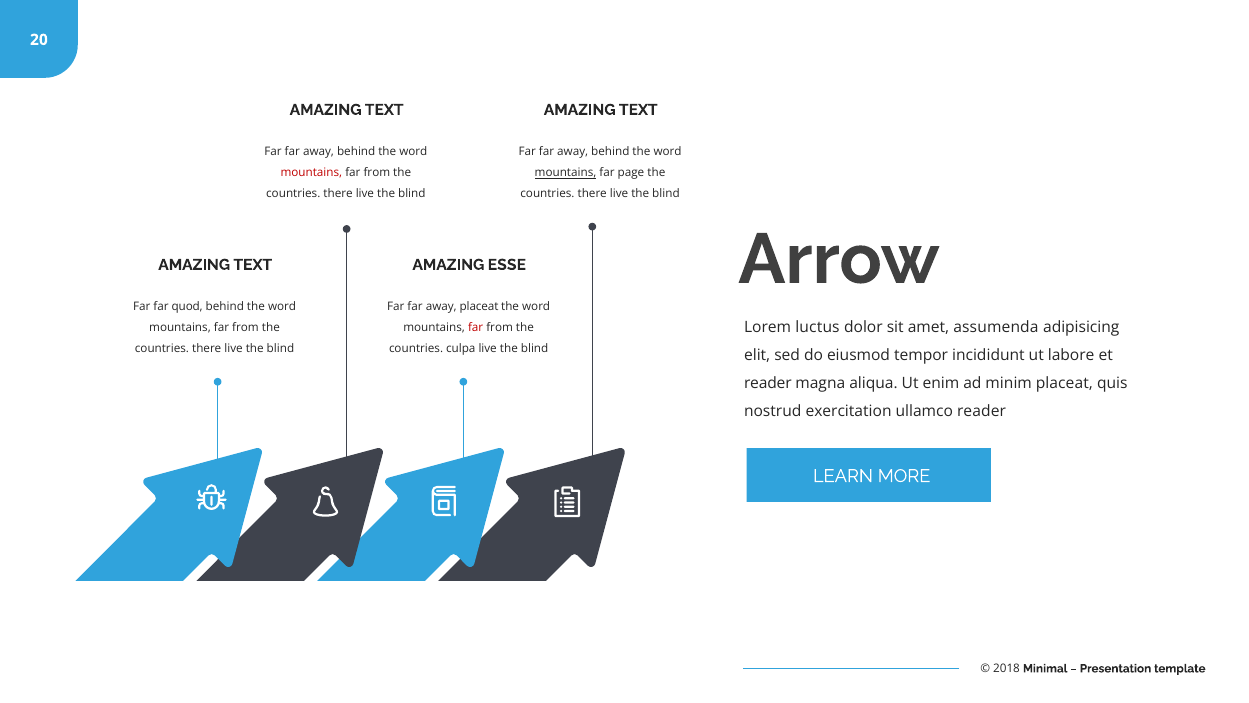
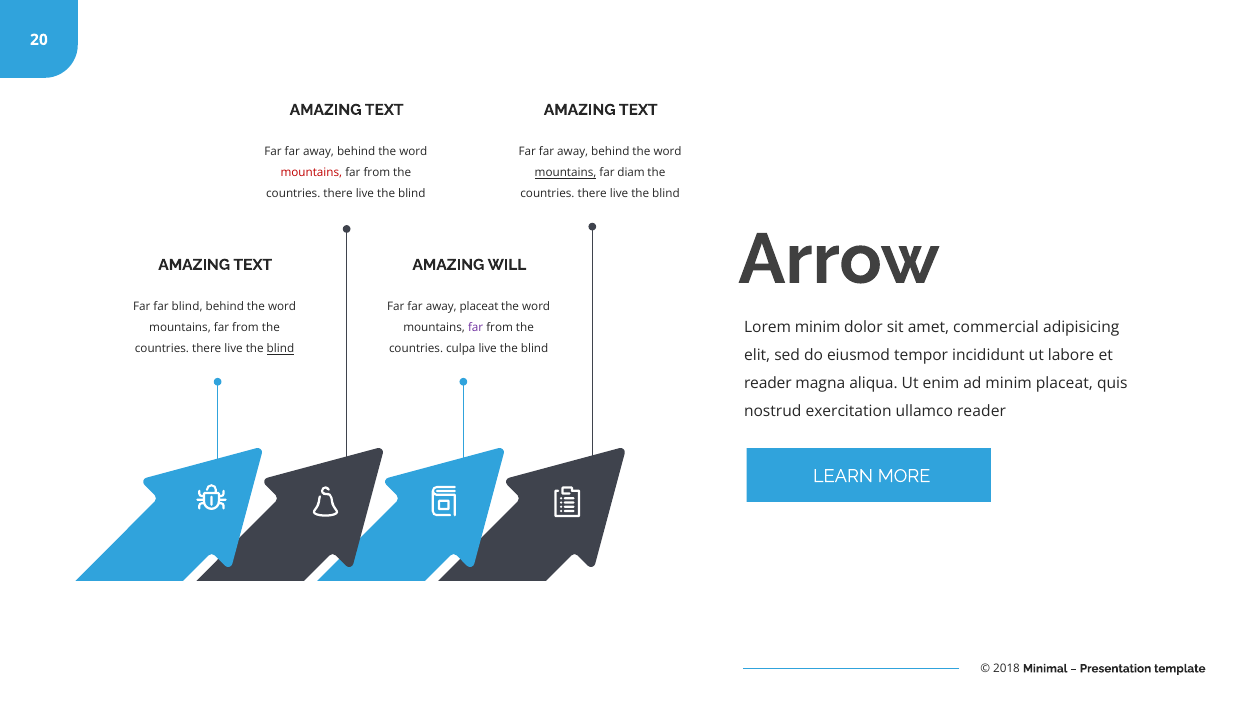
page: page -> diam (631, 173)
ESSE: ESSE -> WILL (507, 265)
far quod: quod -> blind (187, 307)
Lorem luctus: luctus -> minim (818, 327)
assumenda: assumenda -> commercial (996, 327)
far colour: red -> purple (476, 328)
blind underline: none -> present (280, 349)
